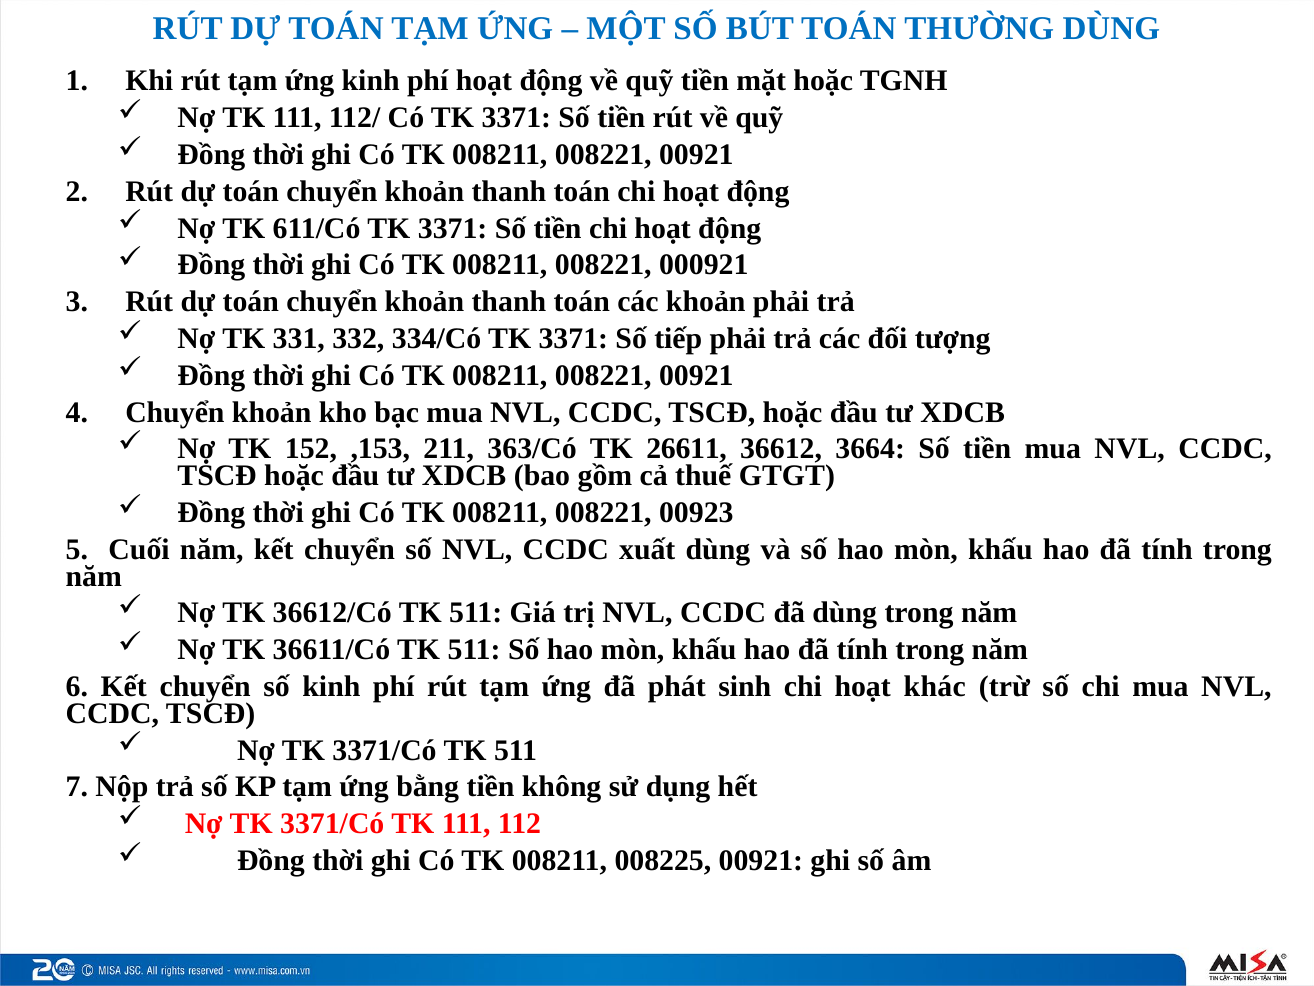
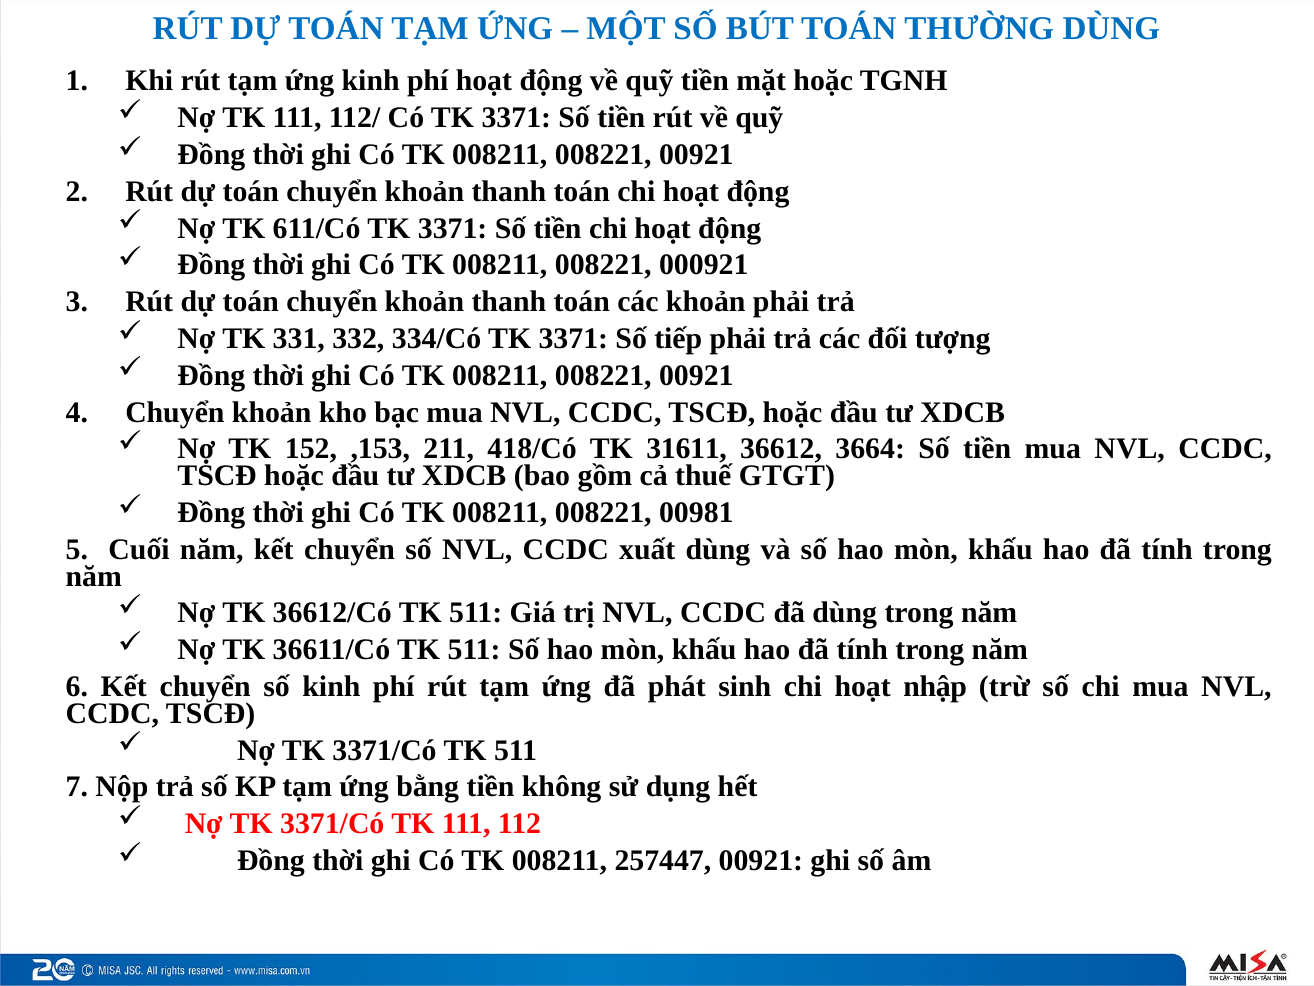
363/Có: 363/Có -> 418/Có (532, 449)
26611: 26611 -> 31611 (687, 449)
00923: 00923 -> 00981 (696, 513)
khác: khác -> nhập (935, 687)
008225: 008225 -> 257447 (663, 861)
